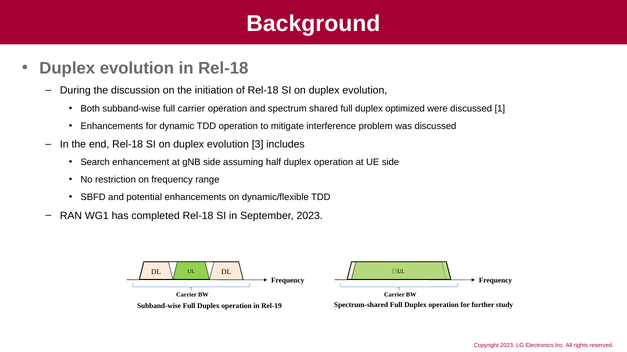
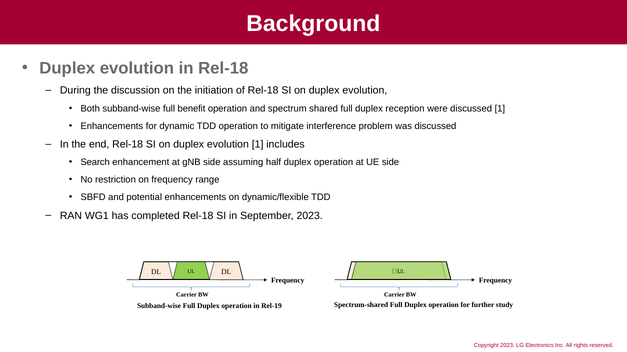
full carrier: carrier -> benefit (191, 109)
optimized: optimized -> reception (405, 109)
evolution 3: 3 -> 1 (258, 145)
